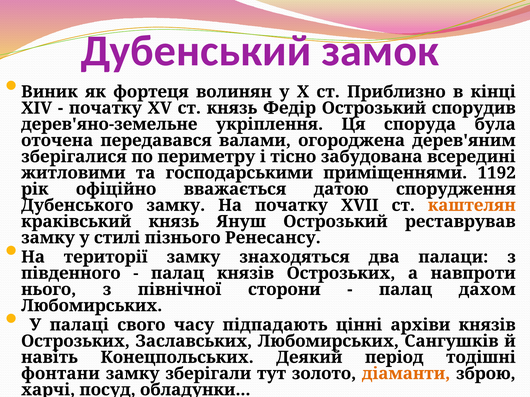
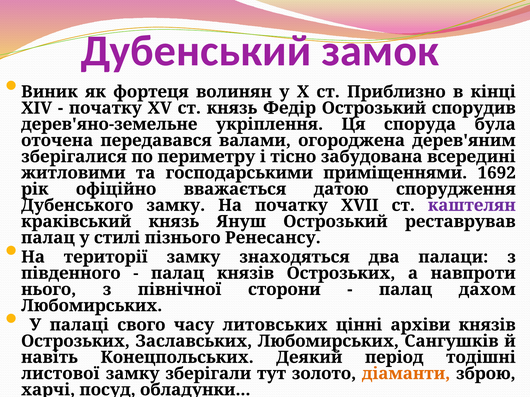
1192: 1192 -> 1692 (497, 173)
каштелян colour: orange -> purple (472, 206)
замку: замку -> палац (48, 238)
підпадають: підпадають -> литовських (275, 325)
фонтани: фонтани -> листової (60, 374)
